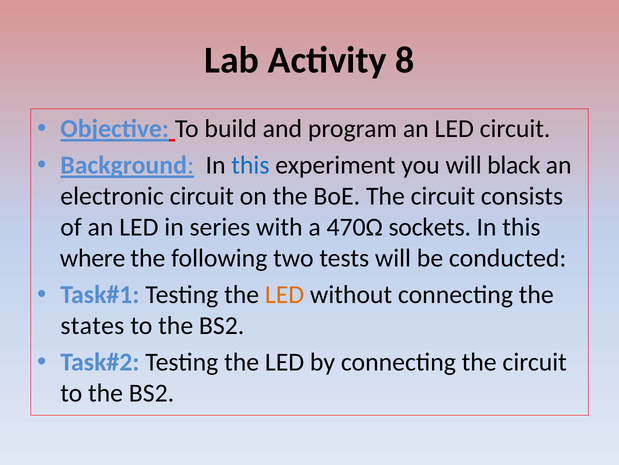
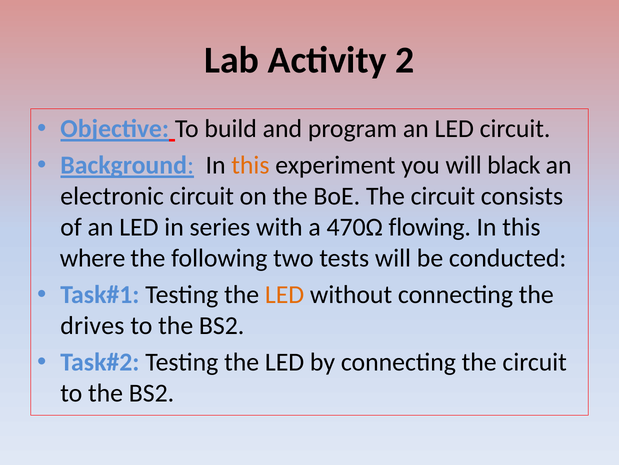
8: 8 -> 2 (405, 60)
this colour: blue -> orange (250, 165)
sockets: sockets -> flowing (430, 227)
states: states -> drives (92, 325)
